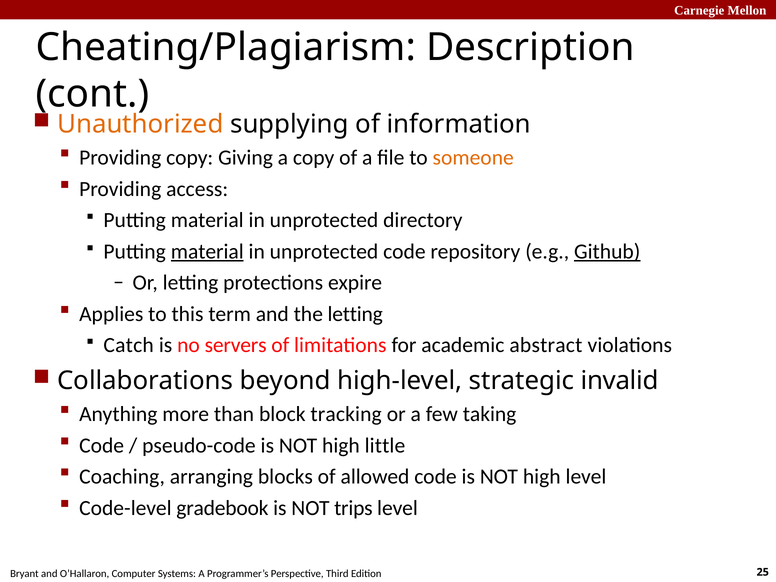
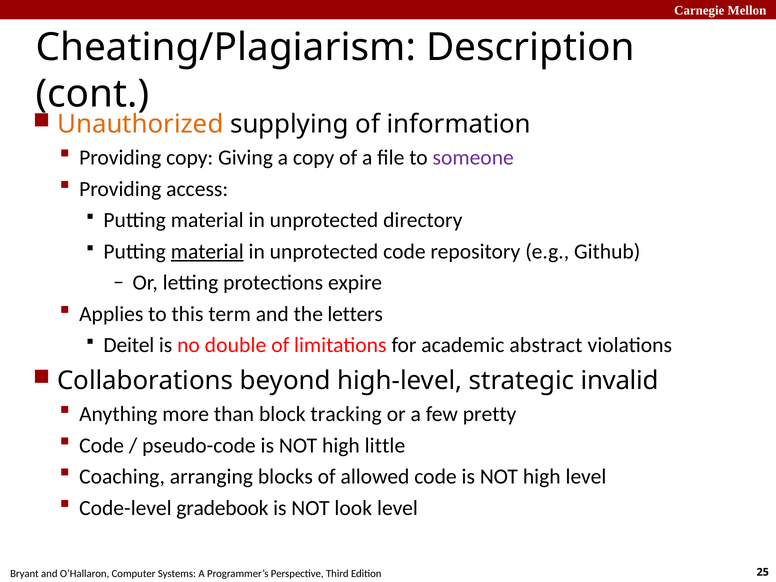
someone colour: orange -> purple (473, 158)
Github underline: present -> none (607, 251)
the letting: letting -> letters (355, 314)
Catch: Catch -> Deitel (129, 345)
servers: servers -> double (236, 345)
taking: taking -> pretty (490, 414)
trips: trips -> look (353, 508)
